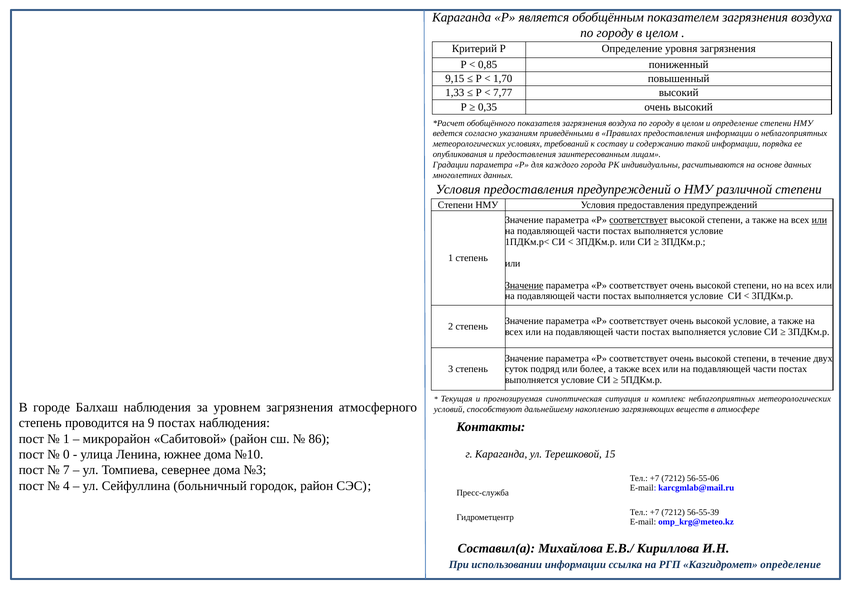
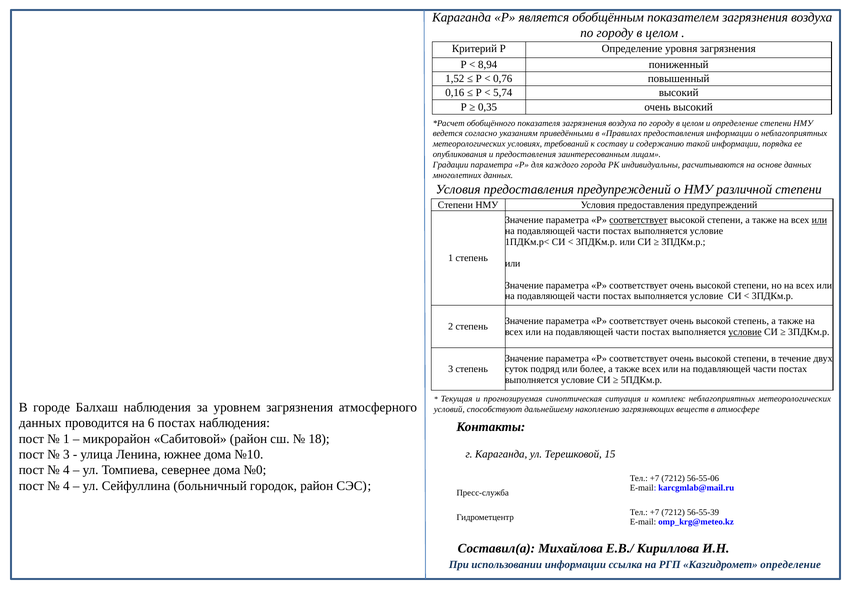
0,85: 0,85 -> 8,94 (488, 65)
9,15: 9,15 -> 1,52 (455, 79)
1,70: 1,70 -> 0,76 (503, 79)
1,33: 1,33 -> 0,16 (455, 93)
7,77: 7,77 -> 5,74 (503, 93)
Значение underline: present -> none (524, 285)
высокой условие: условие -> степень (751, 321)
условие underline: none -> present (745, 332)
степень: степень -> данных (40, 423)
9: 9 -> 6 (151, 423)
86: 86 -> 18 (319, 439)
0: 0 -> 3 (66, 455)
7: 7 -> 4 (66, 470)
№3: №3 -> №0 (255, 470)
